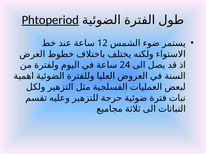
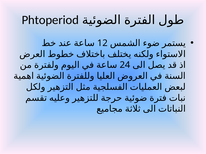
Phtoperiod underline: present -> none (50, 20)
